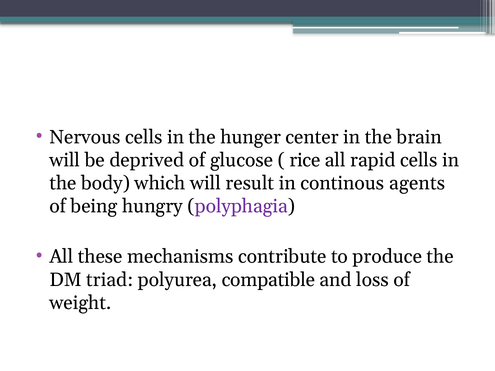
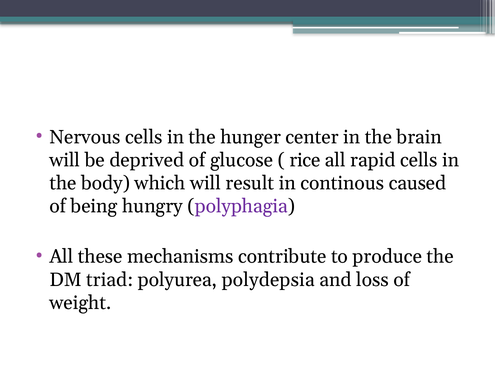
agents: agents -> caused (417, 183)
compatible: compatible -> polydepsia (268, 280)
